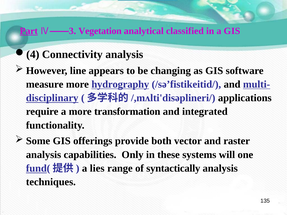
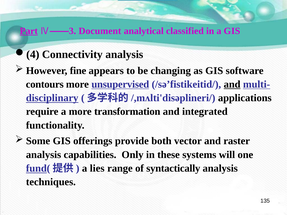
Vegetation: Vegetation -> Document (100, 31)
line: line -> fine (78, 71)
measure: measure -> contours (45, 84)
hydrography: hydrography -> unsupervised (120, 84)
and underline: none -> present (232, 84)
